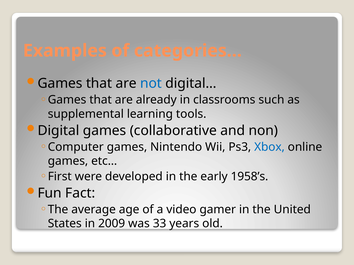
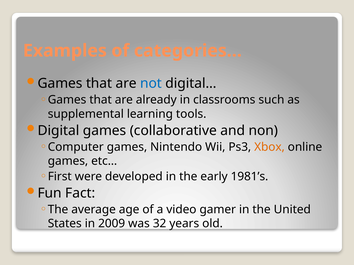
Xbox colour: blue -> orange (269, 147)
1958’s: 1958’s -> 1981’s (249, 177)
33: 33 -> 32 (160, 224)
